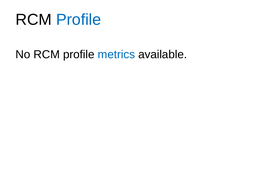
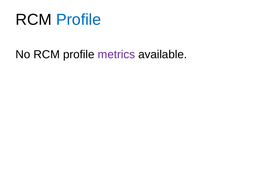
metrics colour: blue -> purple (116, 55)
